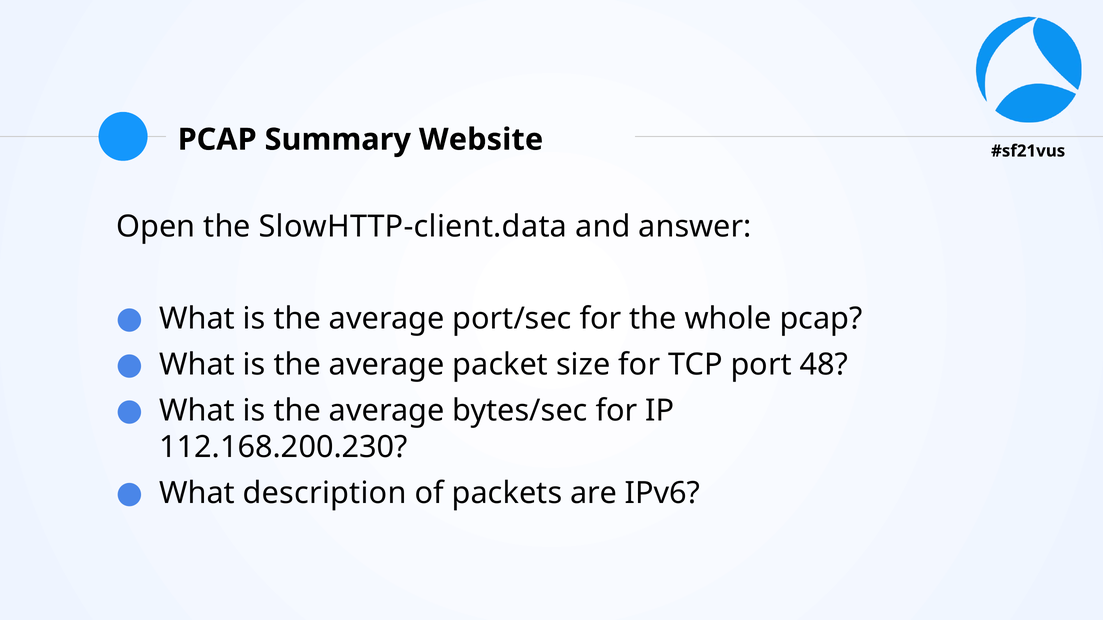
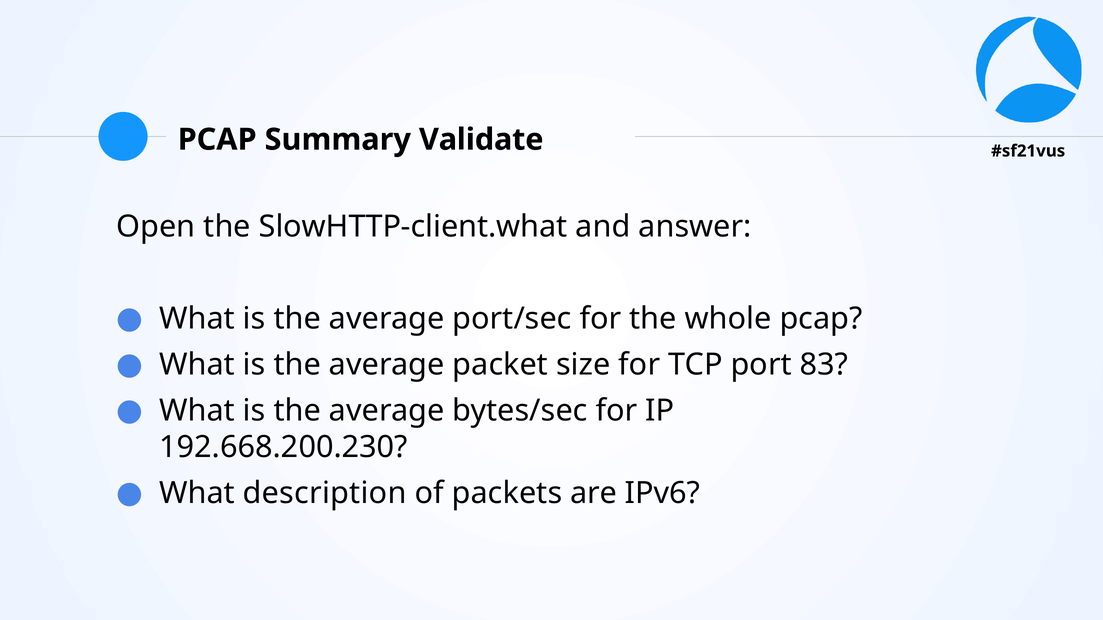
Website: Website -> Validate (481, 140)
SlowHTTP-client.data: SlowHTTP-client.data -> SlowHTTP-client.what (413, 227)
48: 48 -> 83 (824, 365)
112.168.200.230: 112.168.200.230 -> 192.668.200.230 (284, 448)
